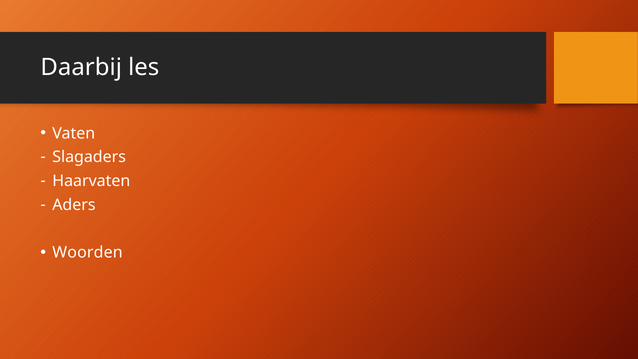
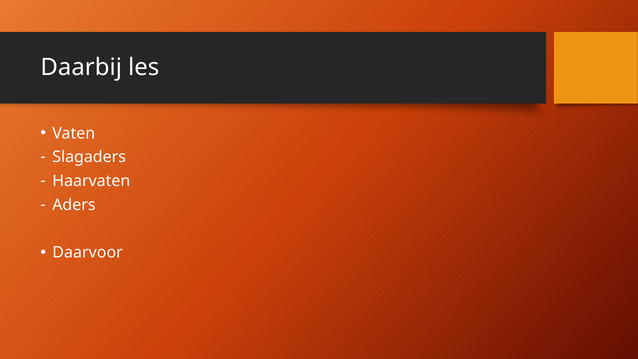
Woorden: Woorden -> Daarvoor (88, 253)
